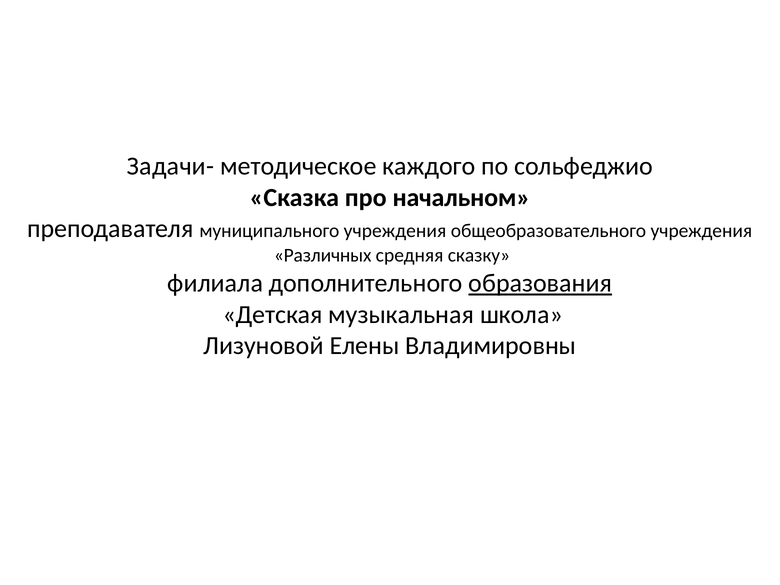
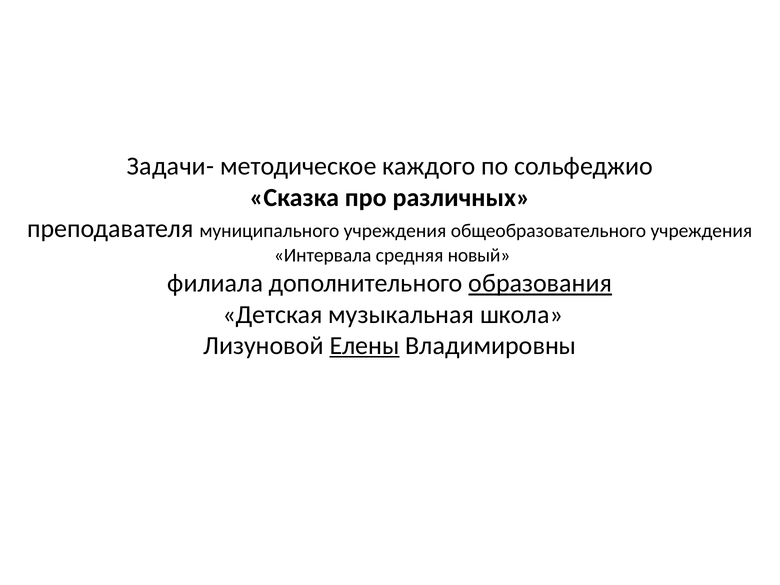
начальном: начальном -> различных (461, 198)
Различных: Различных -> Интервала (323, 256)
сказку: сказку -> новый (479, 256)
Елены underline: none -> present (365, 346)
